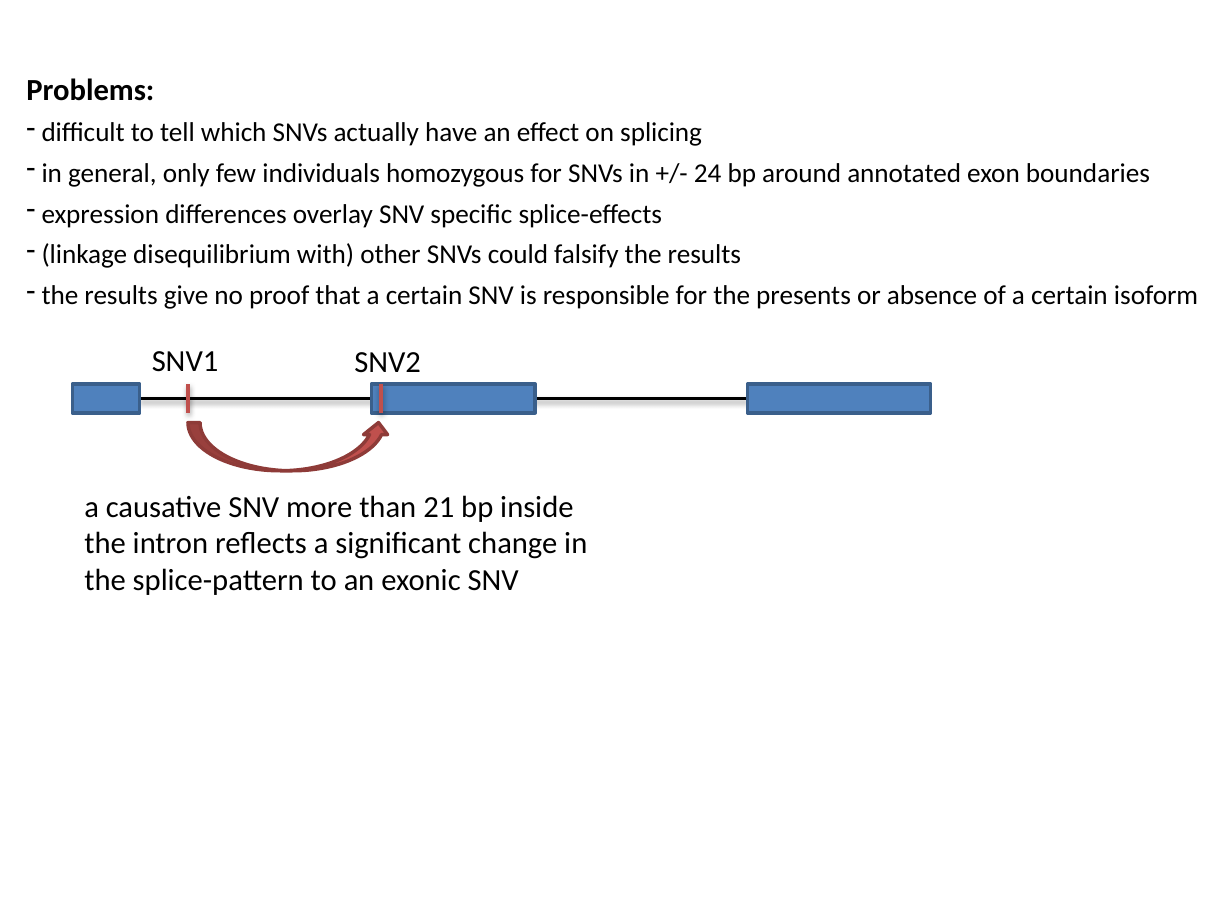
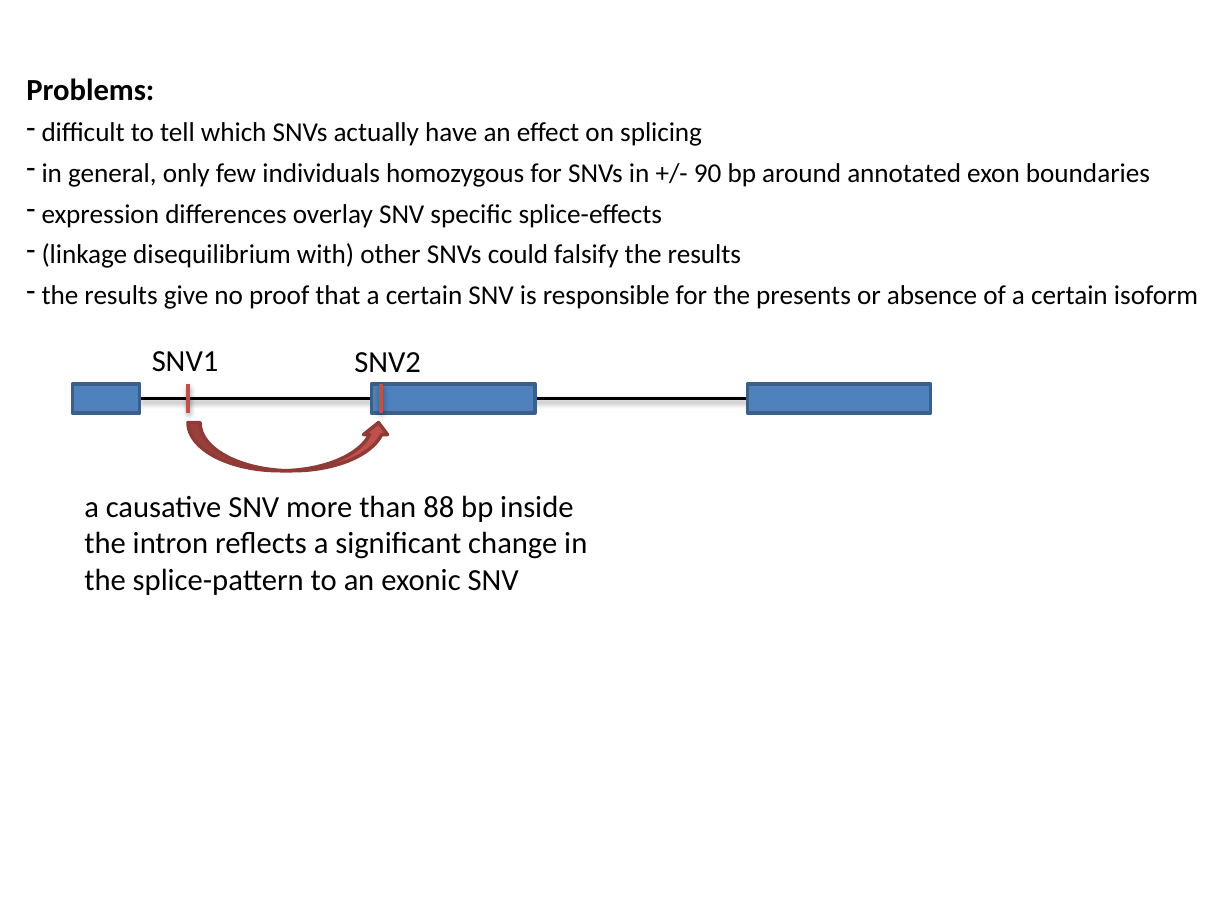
24: 24 -> 90 (708, 173)
21: 21 -> 88 (439, 507)
